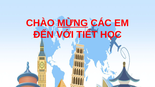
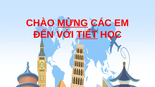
TIẾT underline: none -> present (87, 35)
